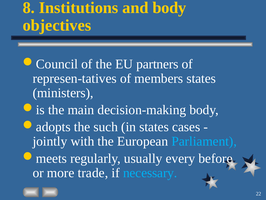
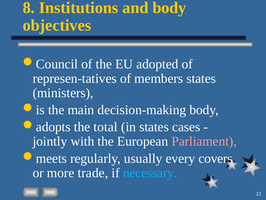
partners: partners -> adopted (157, 64)
such: such -> total (106, 127)
Parliament colour: light blue -> pink (204, 141)
before: before -> covers (216, 158)
